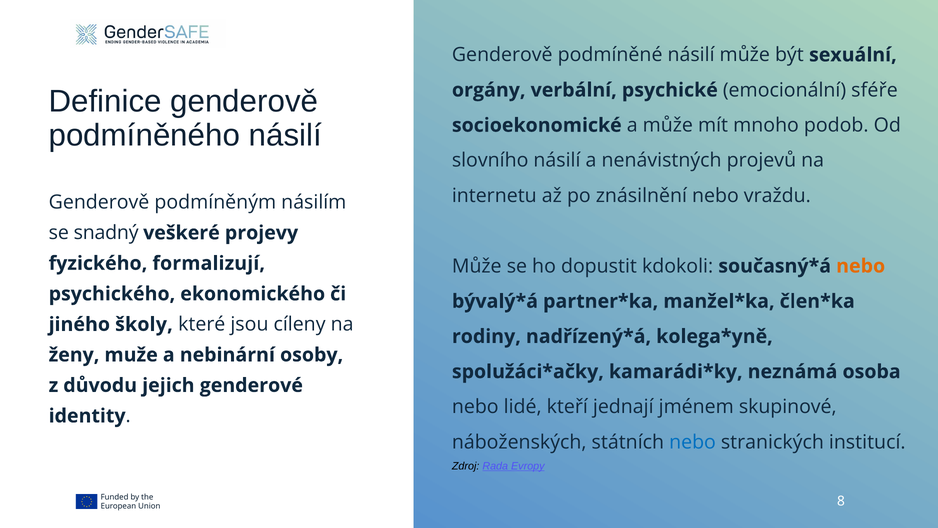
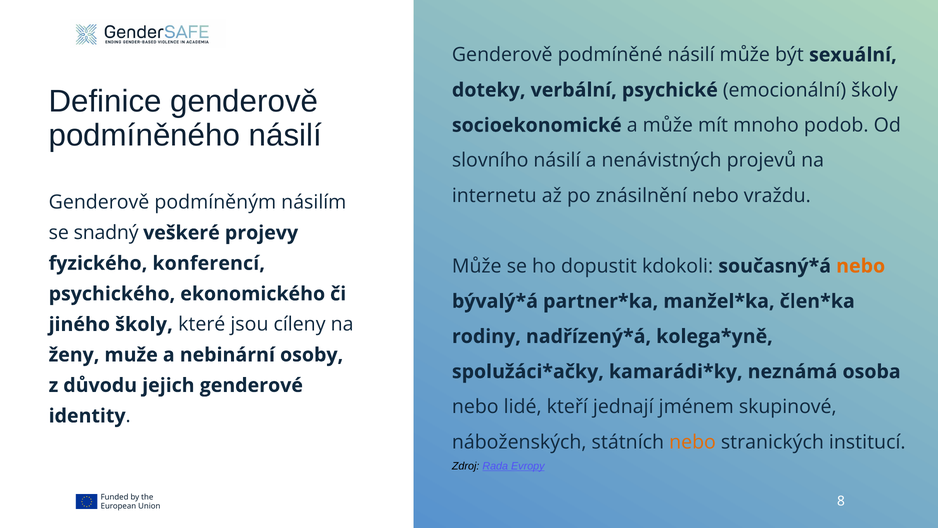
orgány: orgány -> doteky (489, 90)
emocionální sféře: sféře -> školy (875, 90)
formalizují: formalizují -> konferencí (209, 263)
nebo colour: blue -> orange (692, 442)
